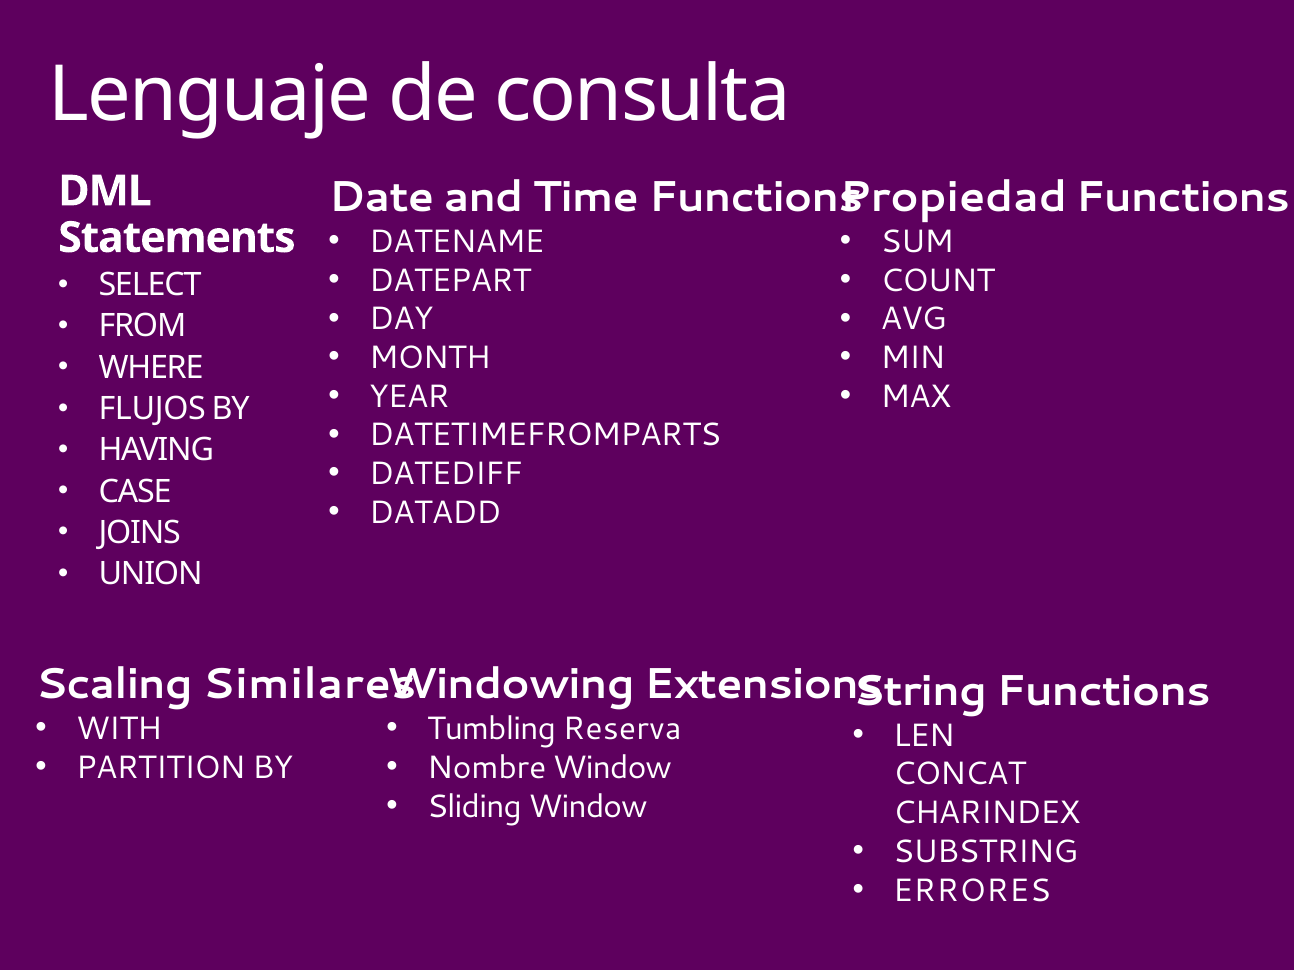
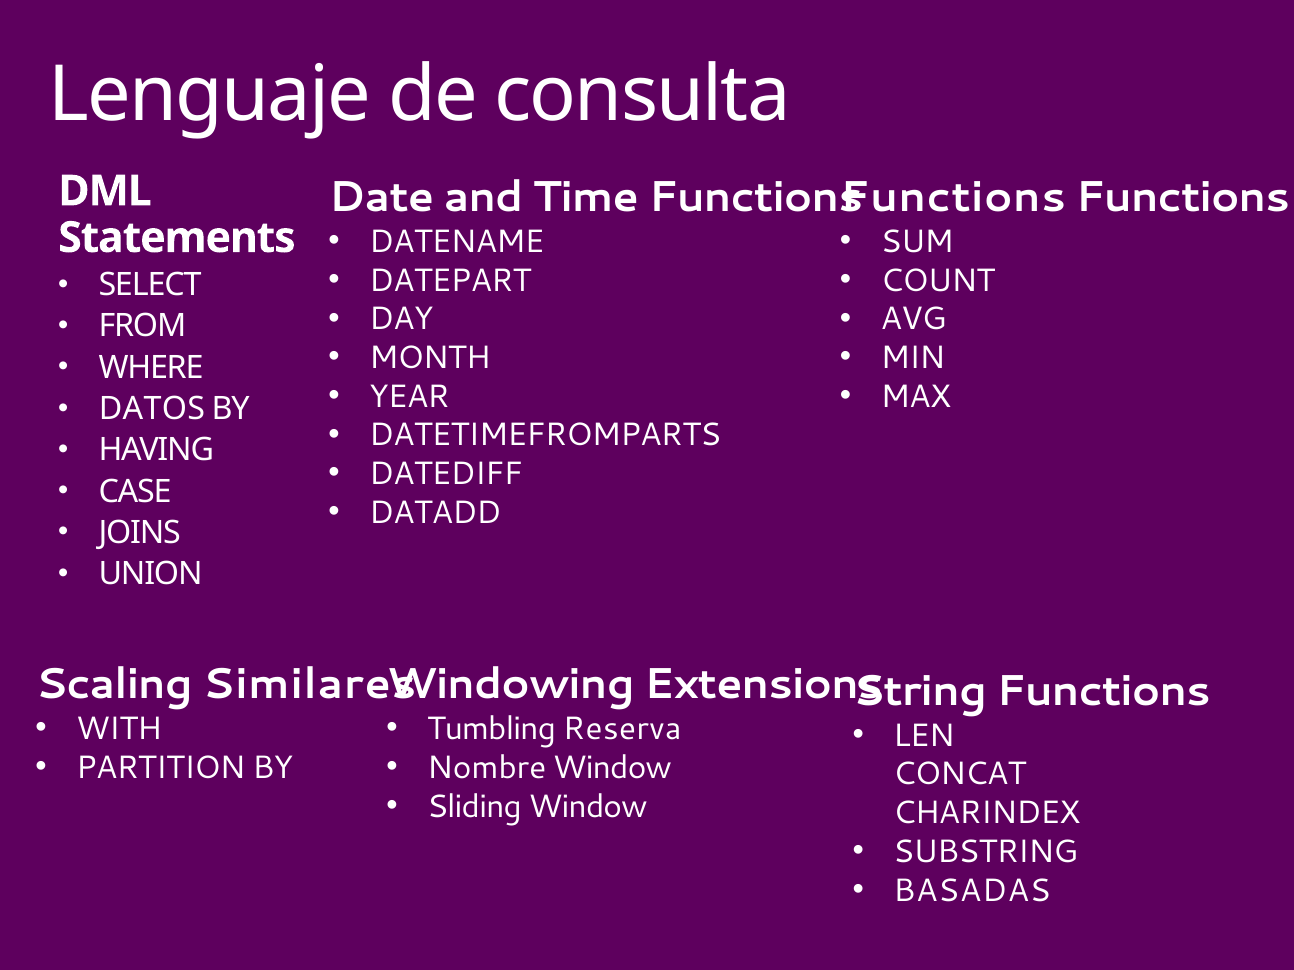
Propiedad: Propiedad -> Functions (953, 197)
FLUJOS: FLUJOS -> DATOS (152, 409)
ERRORES: ERRORES -> BASADAS (972, 891)
